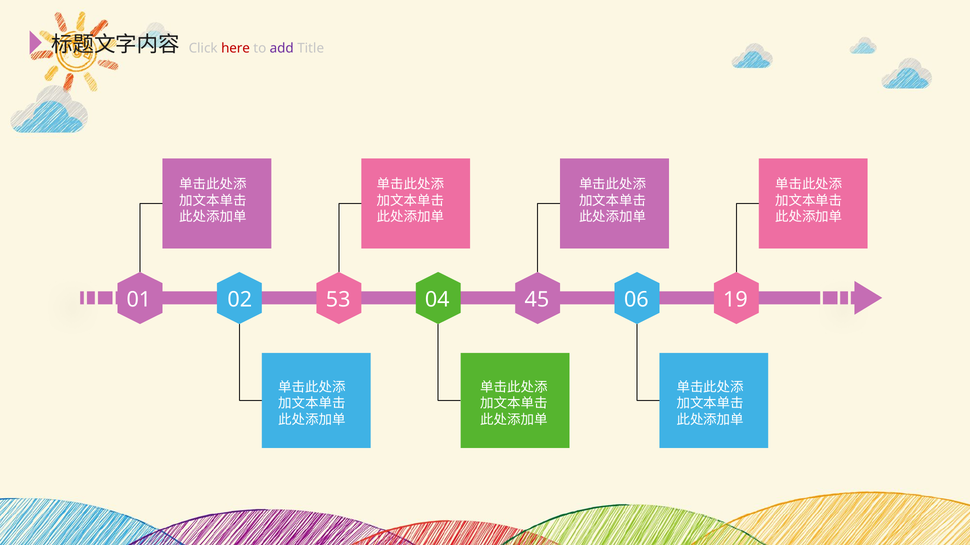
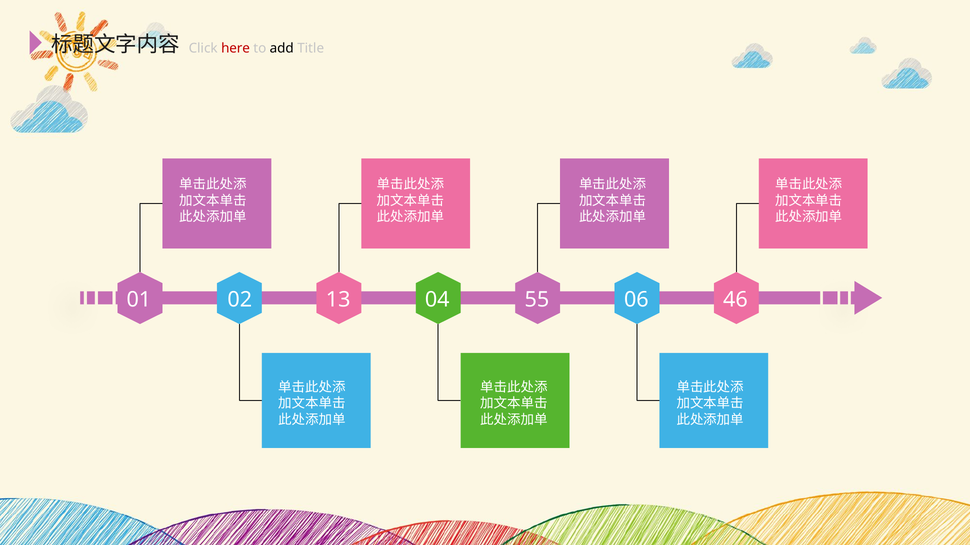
add colour: purple -> black (282, 48)
53: 53 -> 13 (338, 300)
45: 45 -> 55 (537, 300)
19: 19 -> 46 (735, 300)
